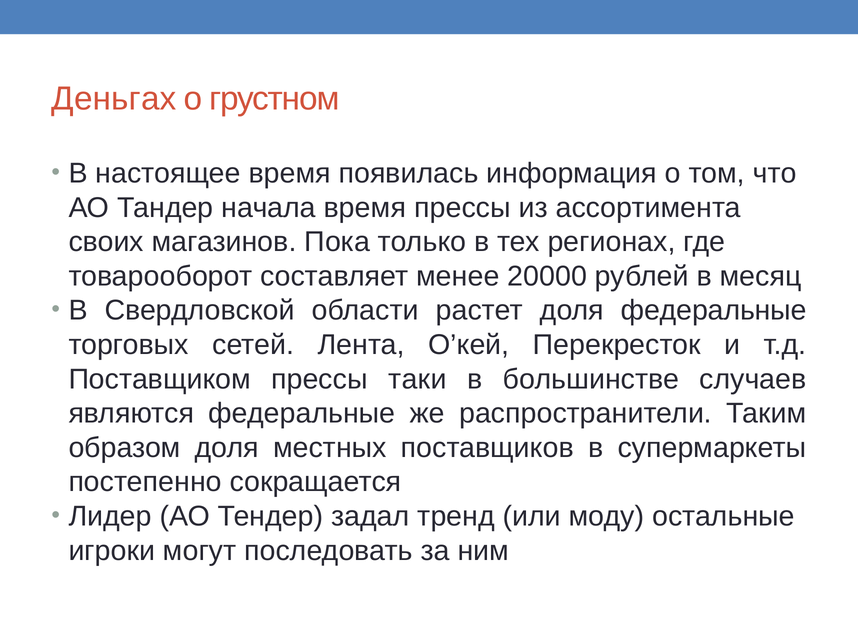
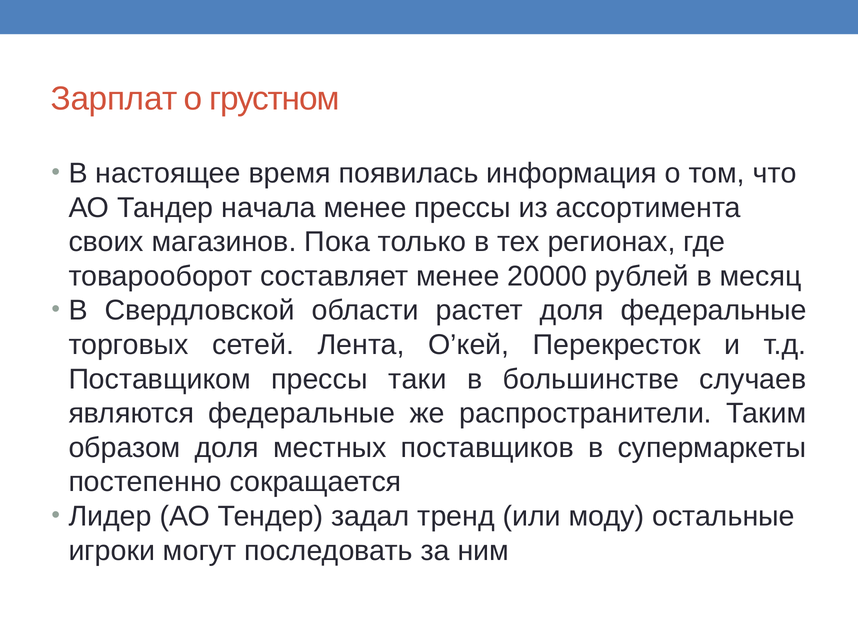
Деньгах: Деньгах -> Зарплат (114, 99)
начала время: время -> менее (365, 208)
